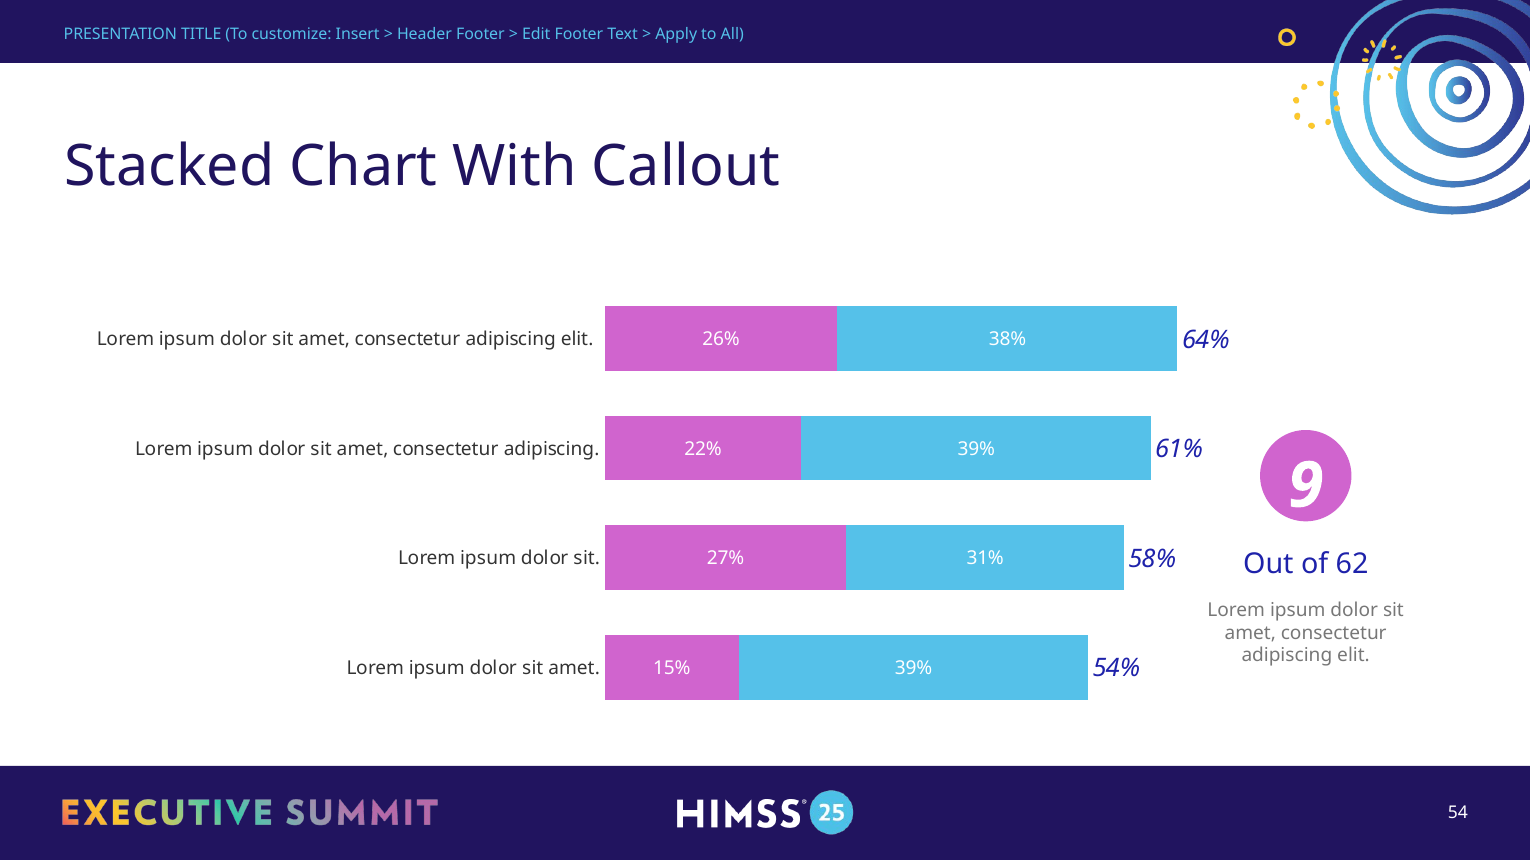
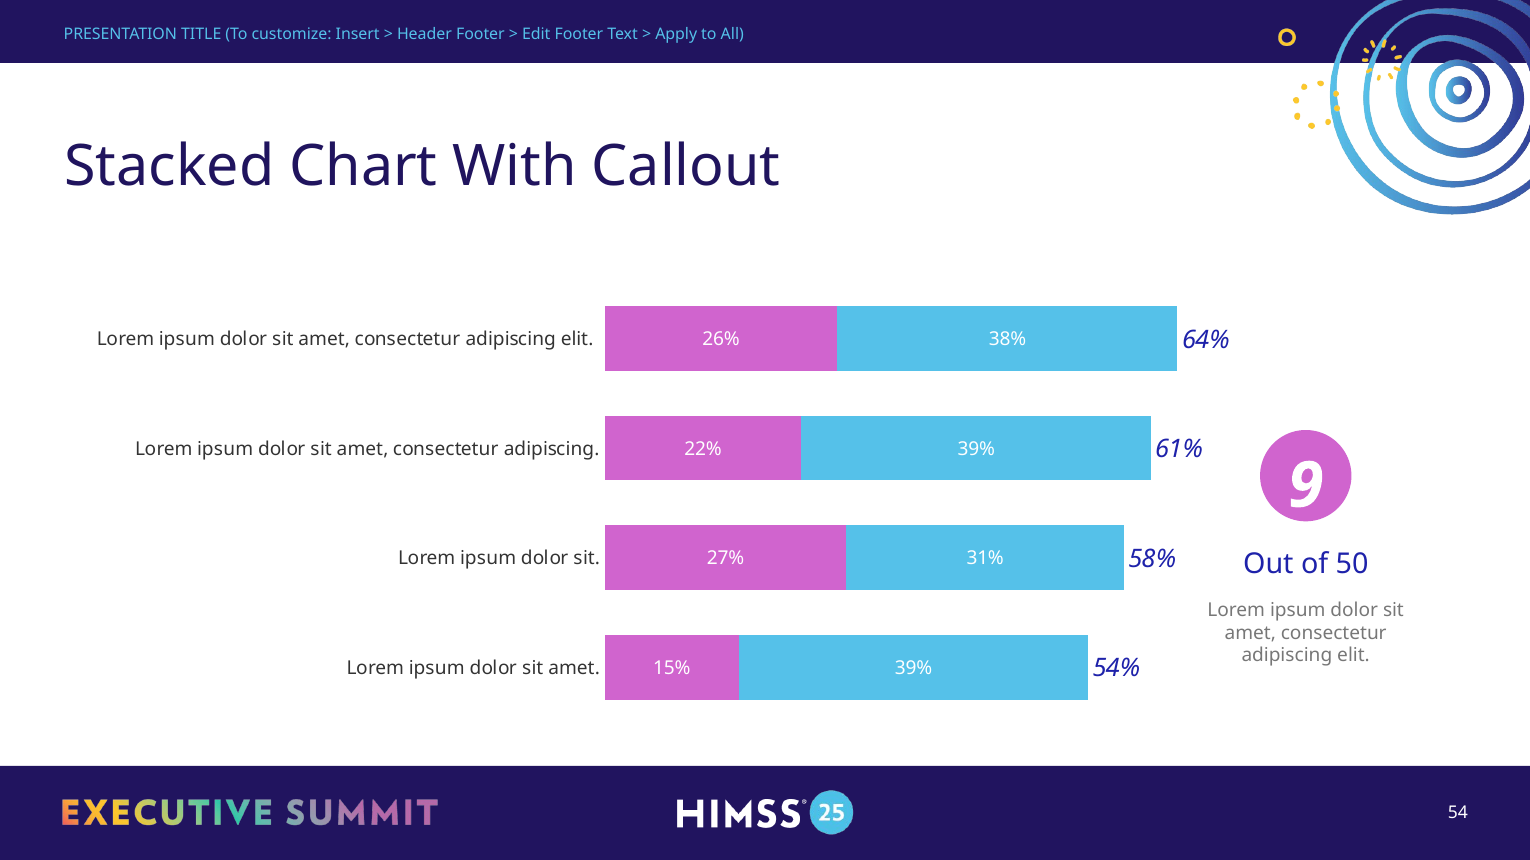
62: 62 -> 50 (1352, 565)
